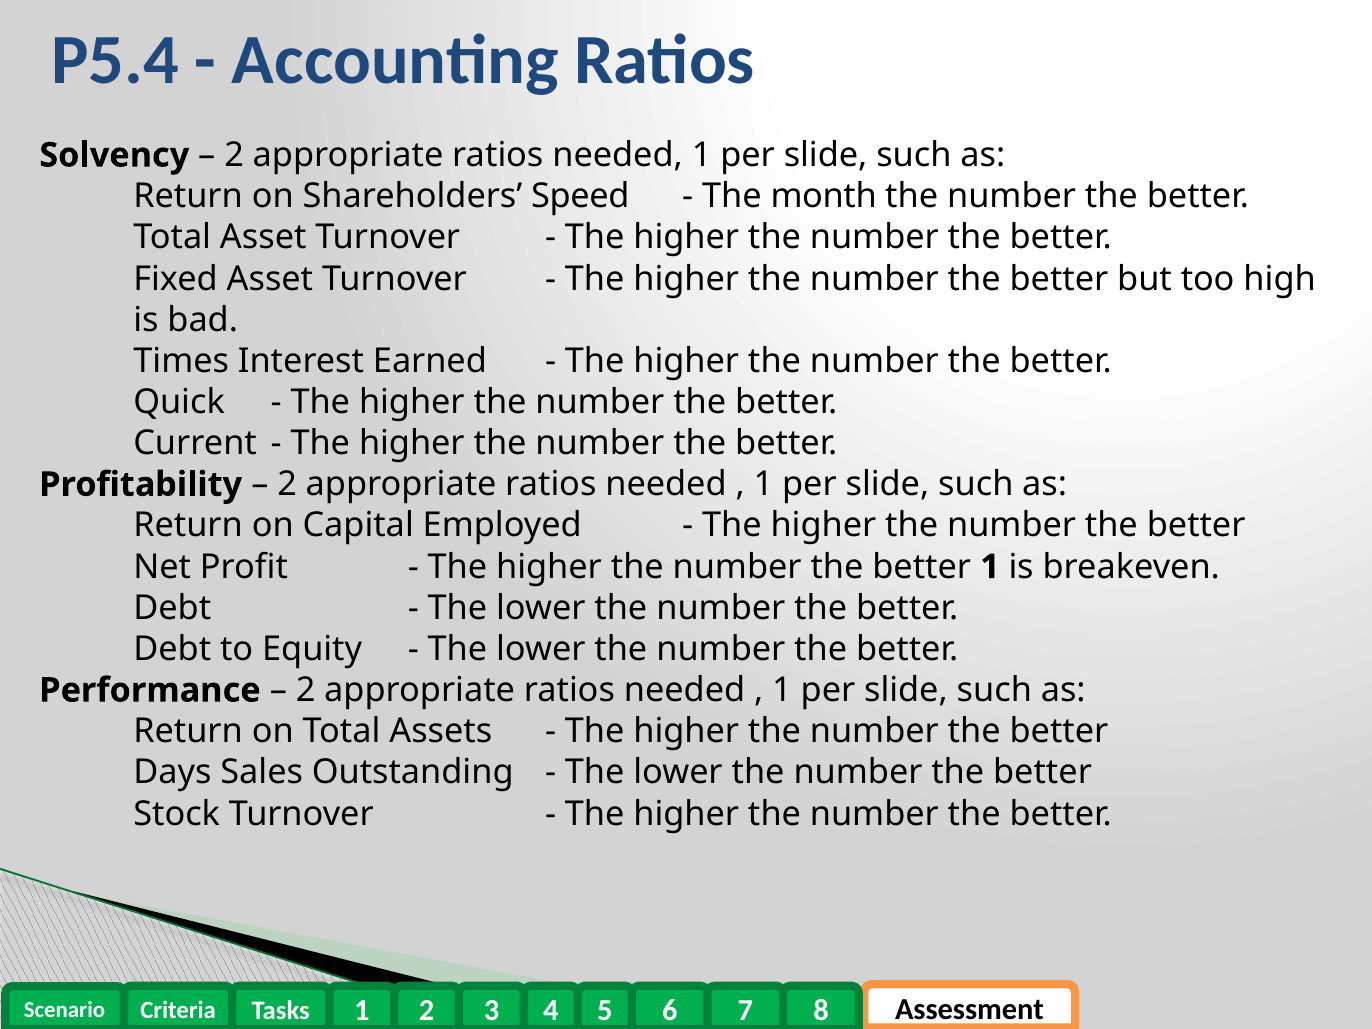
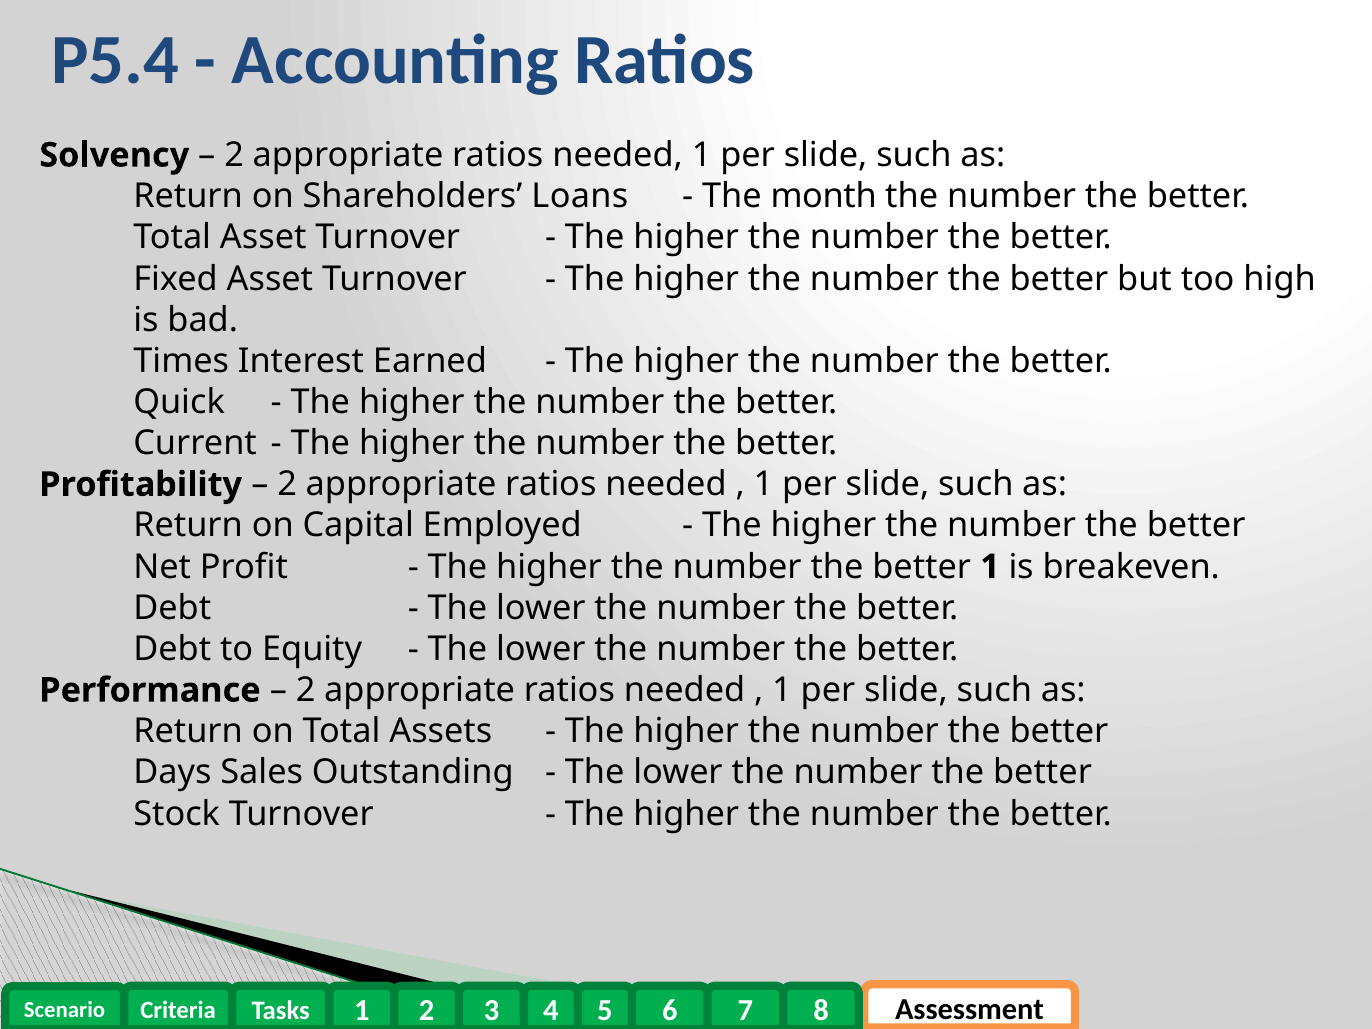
Speed: Speed -> Loans (580, 196)
